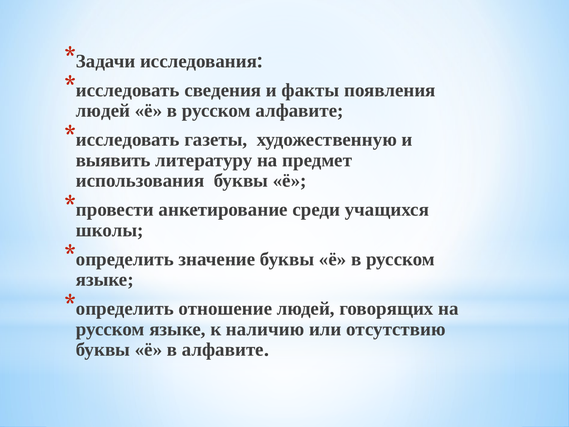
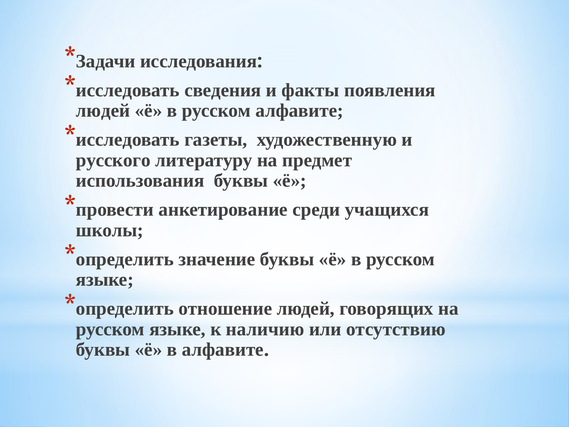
выявить: выявить -> русского (113, 160)
